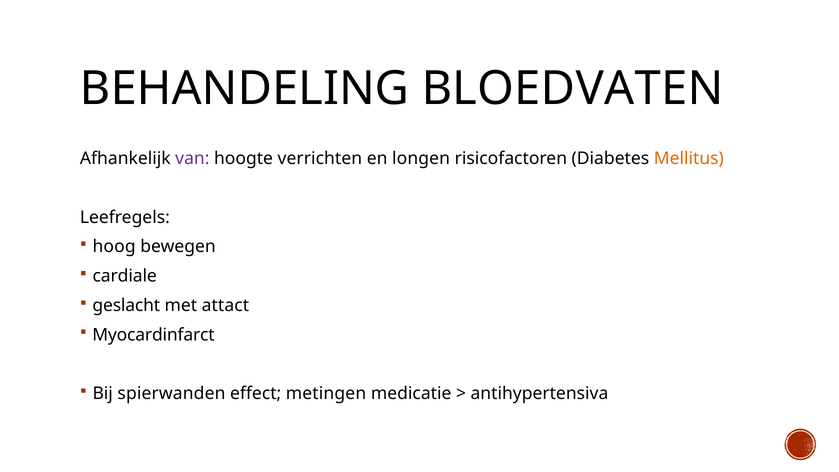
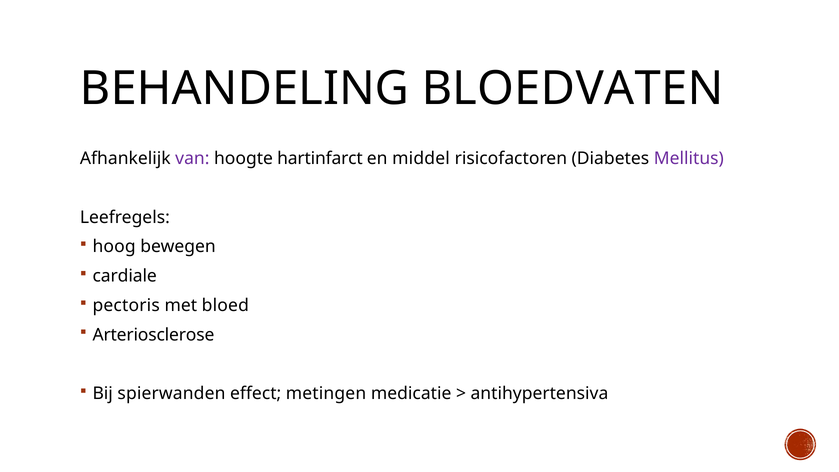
verrichten: verrichten -> hartinfarct (320, 159)
longen: longen -> middel (421, 159)
Mellitus colour: orange -> purple (689, 159)
geslacht: geslacht -> pectoris (126, 305)
attact: attact -> bloed (225, 305)
Myocardinfarct: Myocardinfarct -> Arteriosclerose (153, 335)
